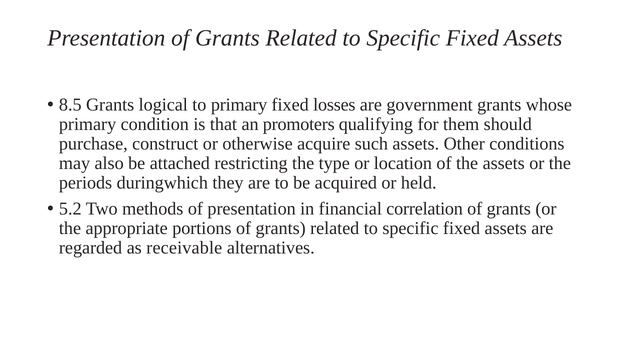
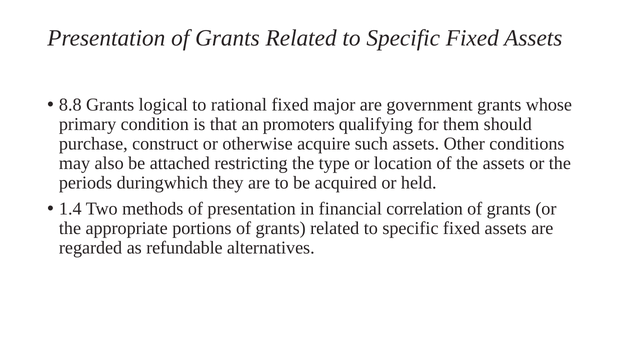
8.5: 8.5 -> 8.8 (70, 105)
to primary: primary -> rational (239, 105)
losses: losses -> major (334, 105)
5.2: 5.2 -> 1.4 (70, 209)
receivable: receivable -> refundable (184, 248)
